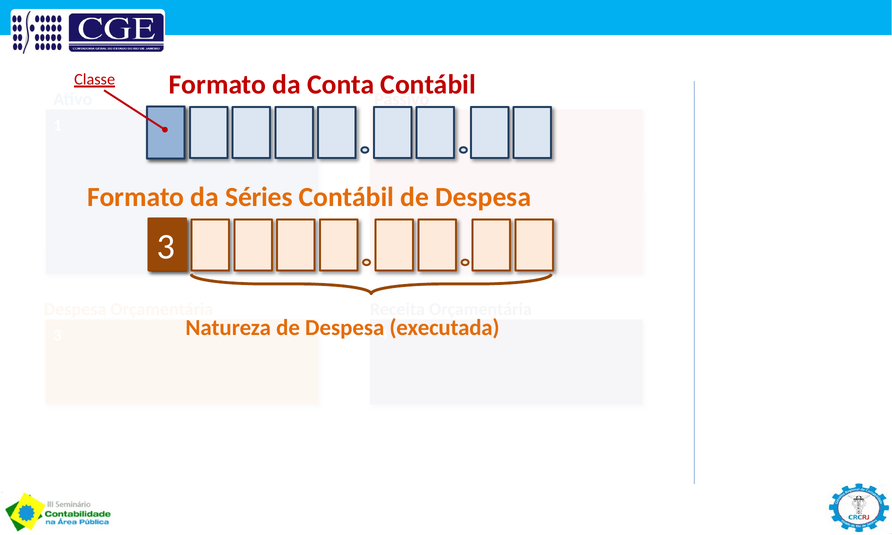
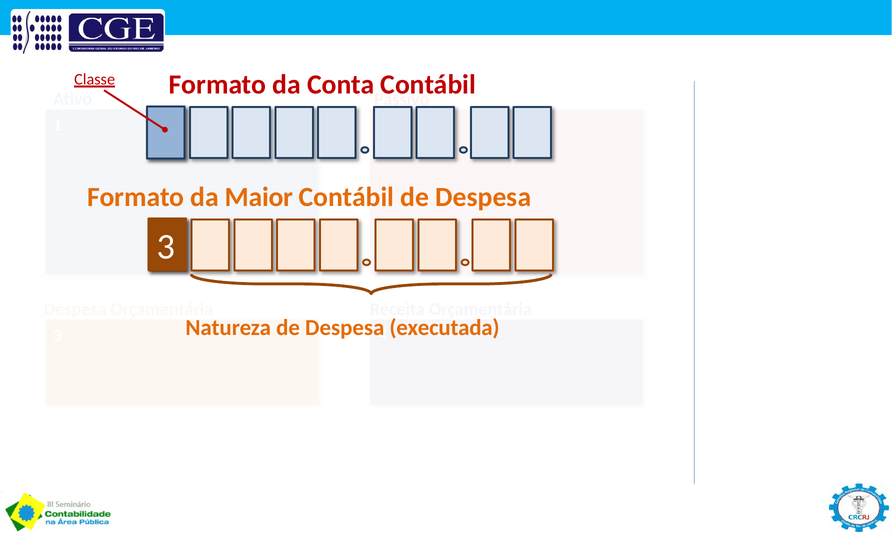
Séries: Séries -> Maior (259, 197)
